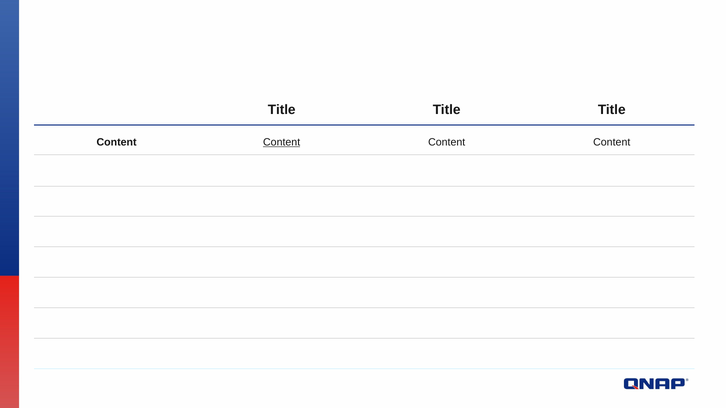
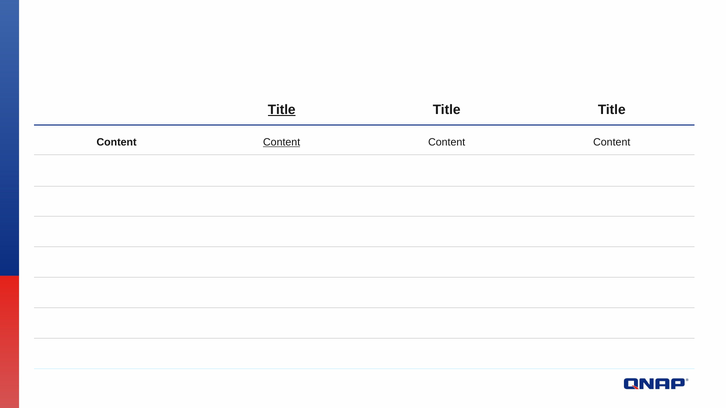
Title underline: none -> present (282, 110)
